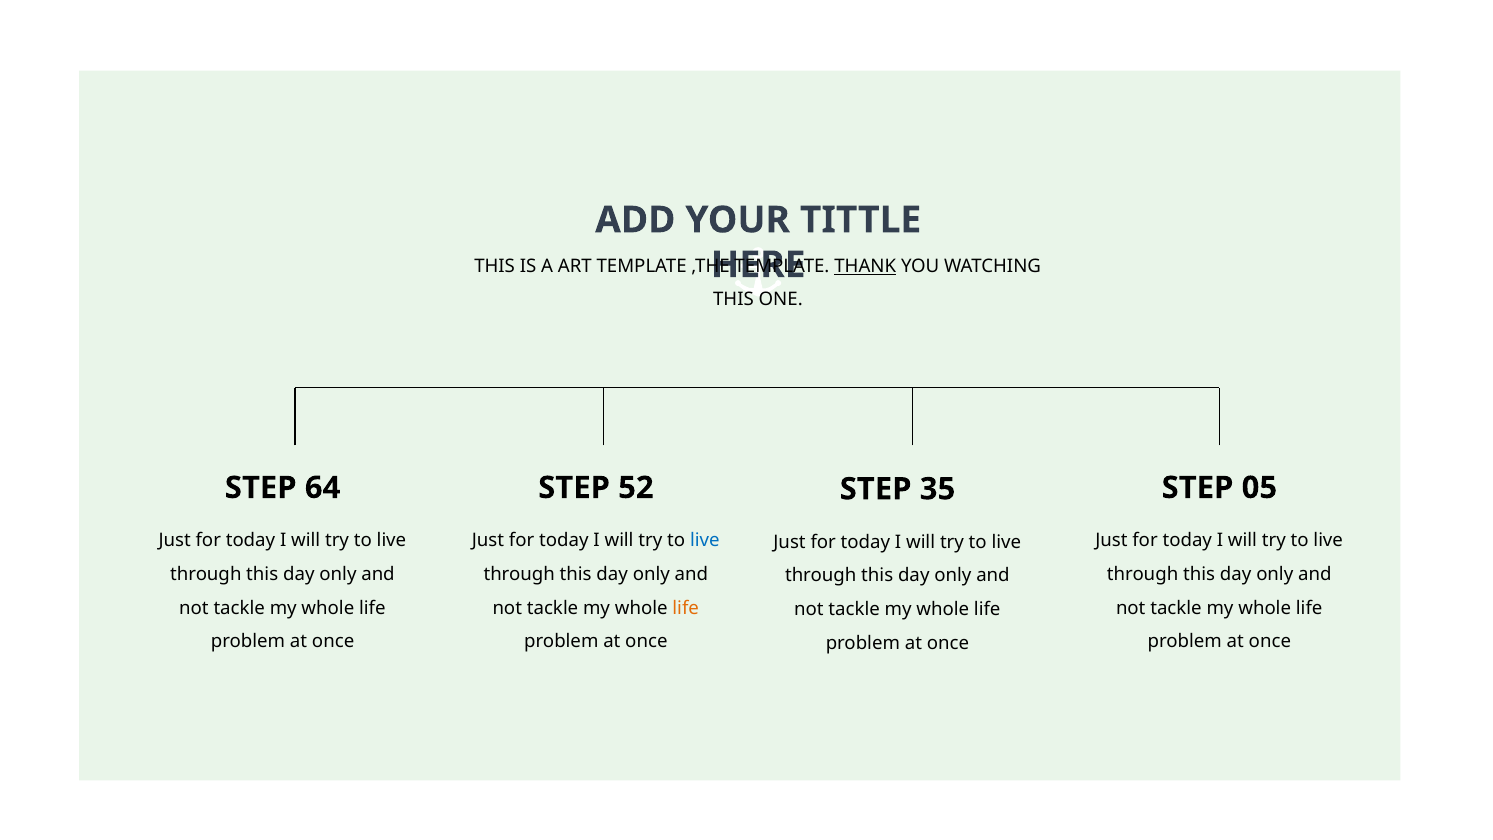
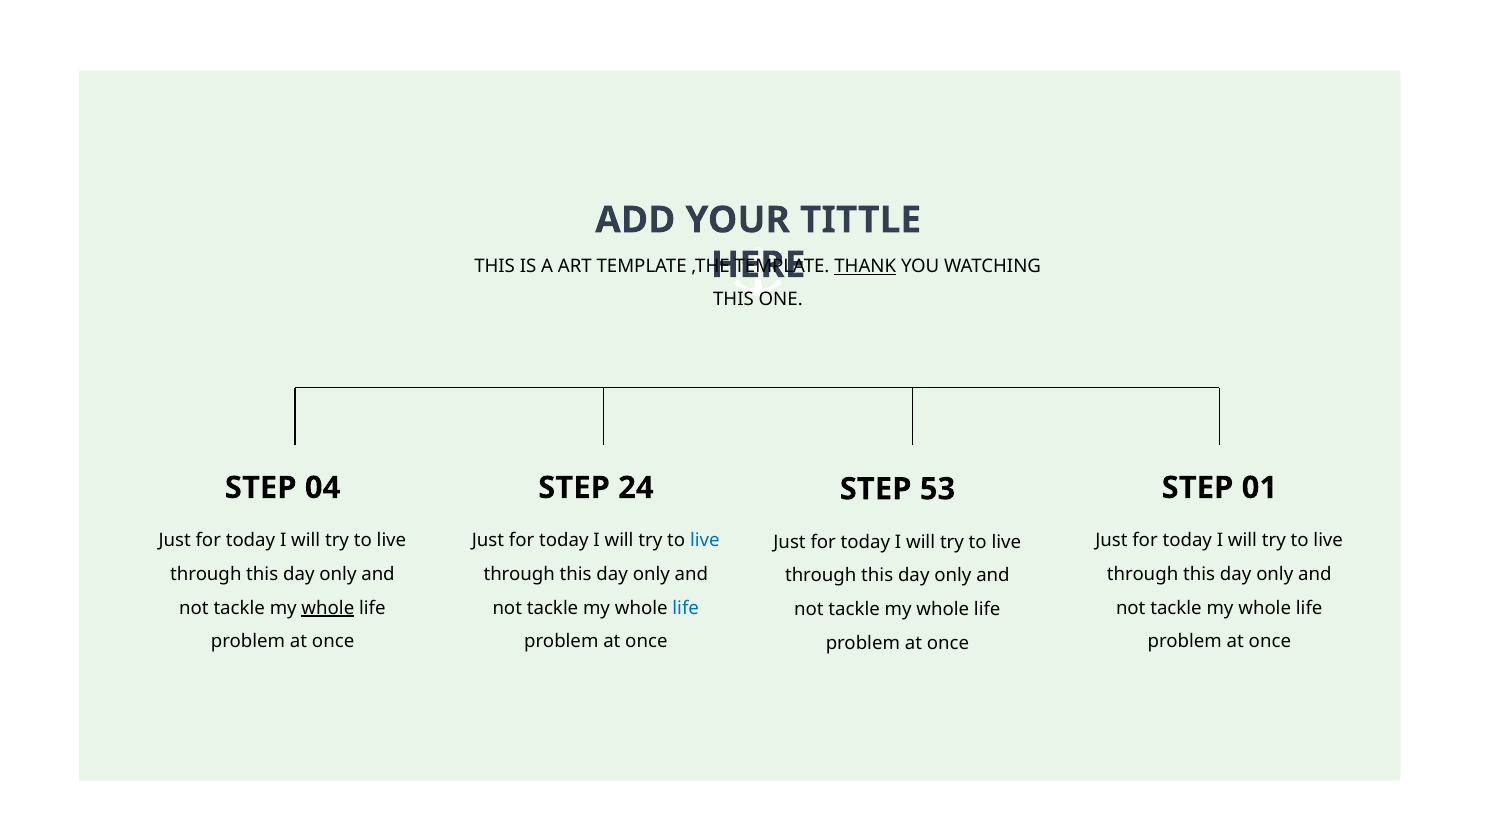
64: 64 -> 04 (323, 488)
52: 52 -> 24 (636, 488)
05: 05 -> 01 (1259, 488)
35: 35 -> 53 (938, 489)
whole underline: none -> present (328, 608)
life colour: orange -> blue (686, 608)
